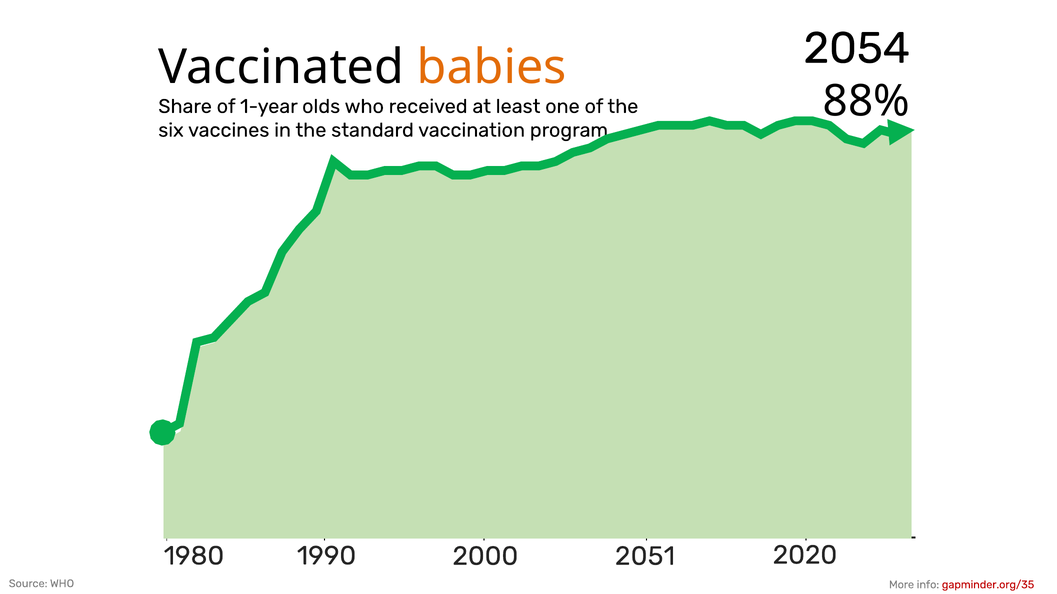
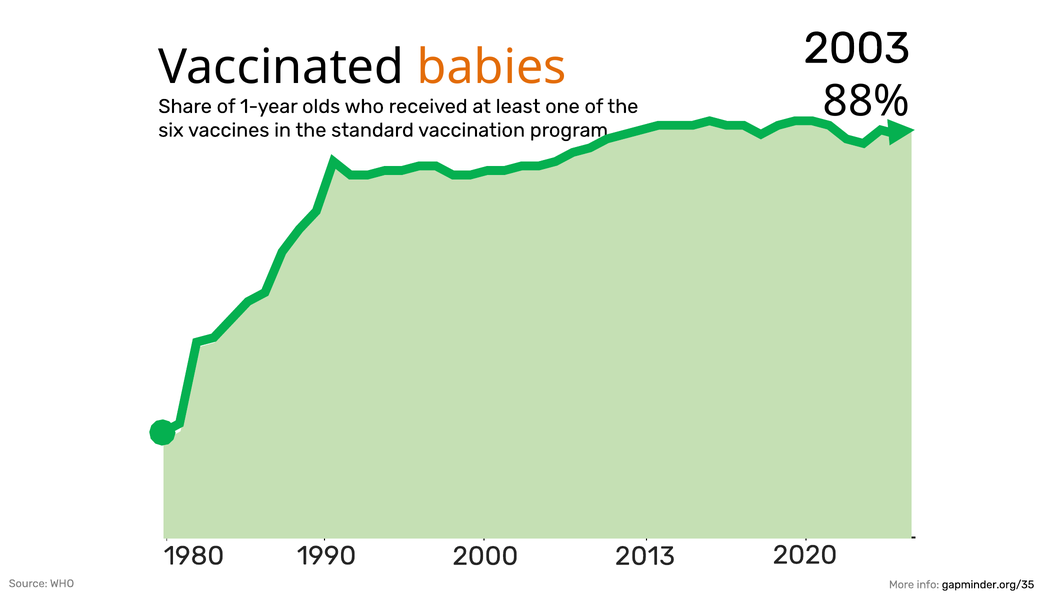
2054: 2054 -> 2003 (857, 48)
2051: 2051 -> 2013 (645, 557)
gapminder.org/35 colour: red -> black (988, 585)
